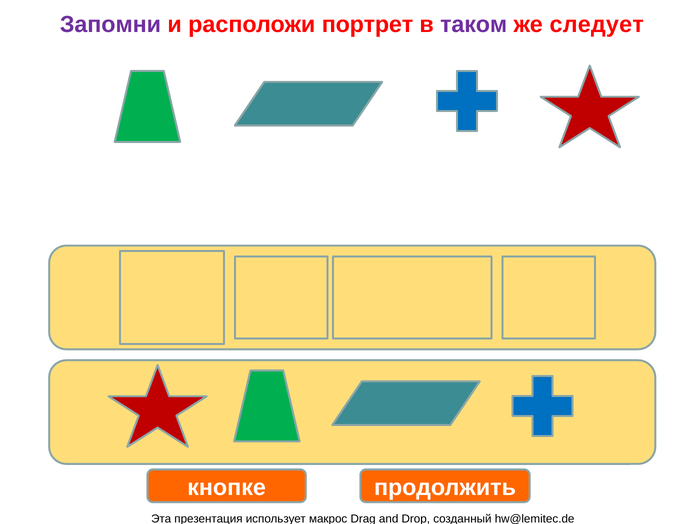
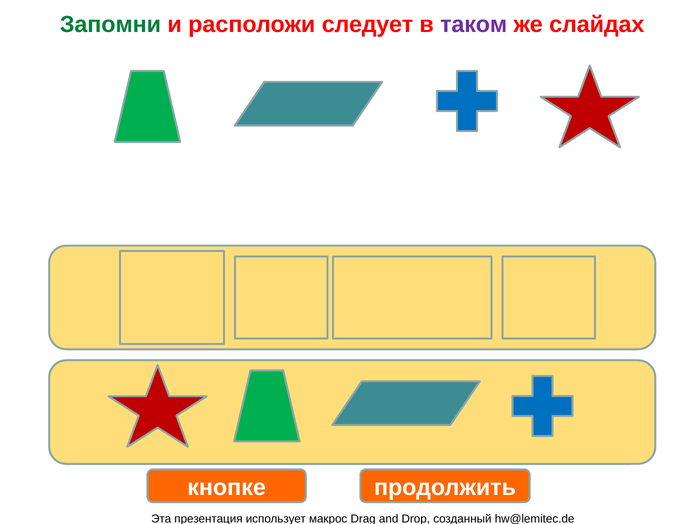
Запомни colour: purple -> green (110, 24)
портрет: портрет -> следует (367, 24)
следует: следует -> слайдах (597, 24)
